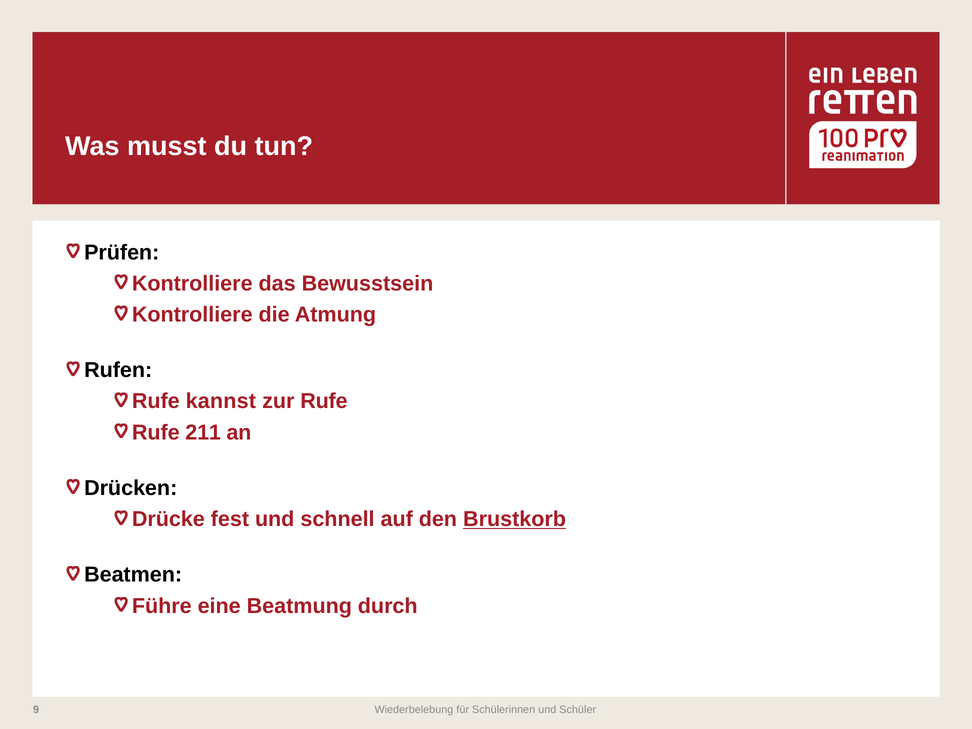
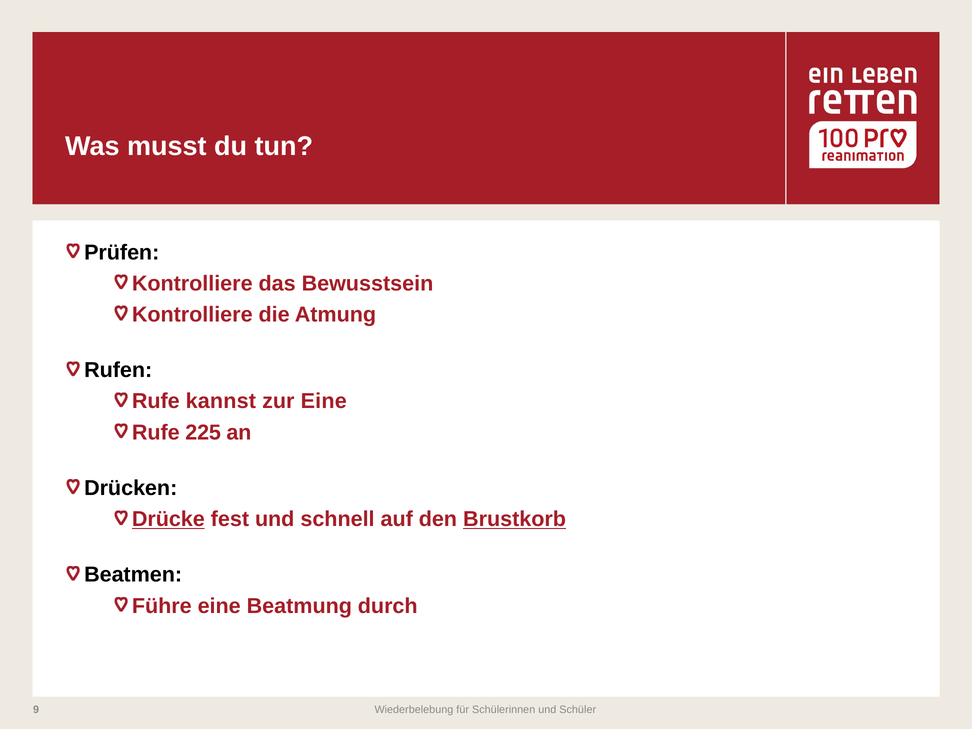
zur Rufe: Rufe -> Eine (324, 401)
211: 211 -> 225 (203, 432)
Drücke underline: none -> present (168, 519)
